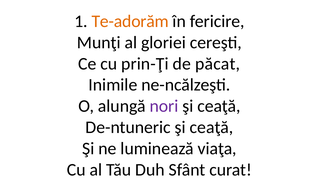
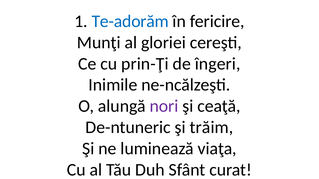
Te-adorăm colour: orange -> blue (130, 21)
păcat: păcat -> îngeri (218, 64)
De-ntuneric şi ceaţă: ceaţă -> trăim (211, 128)
